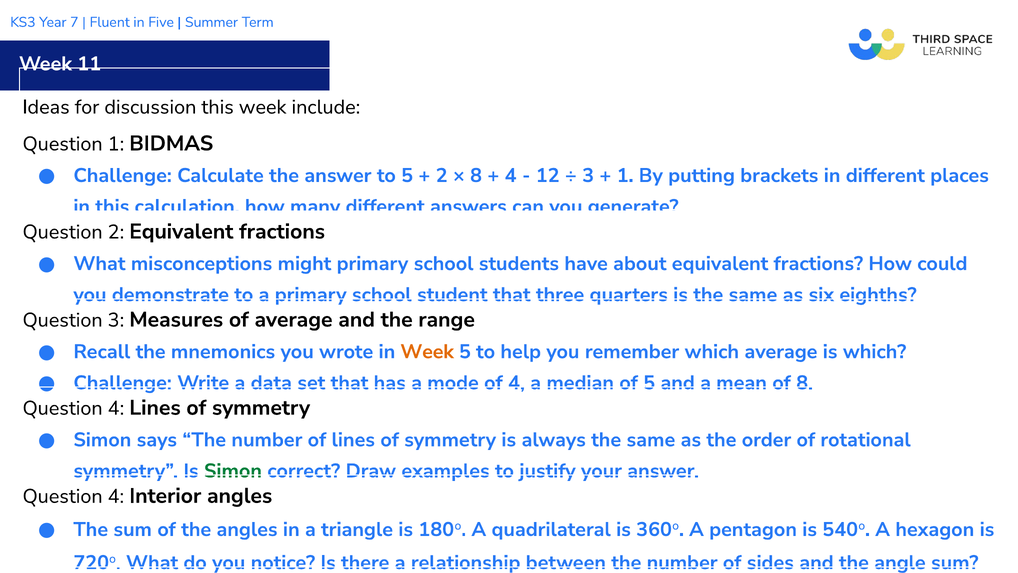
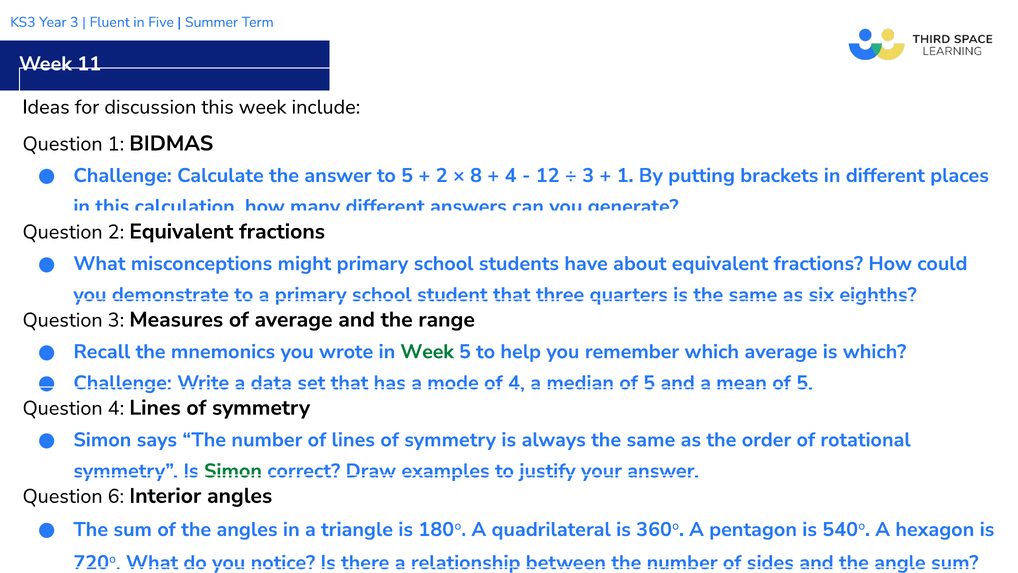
7: 7 -> 3 (74, 22)
Week colour: orange -> green (427, 351)
mean of 8: 8 -> 5 (805, 383)
4: 4 -> 6 (116, 496)
